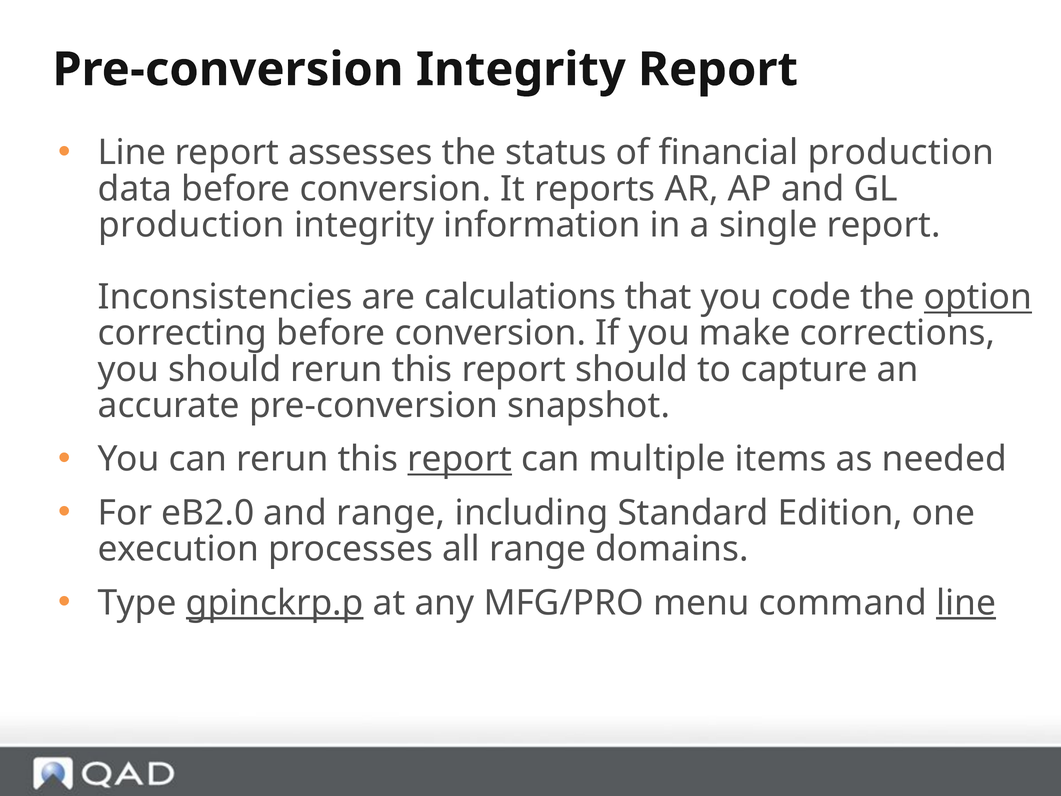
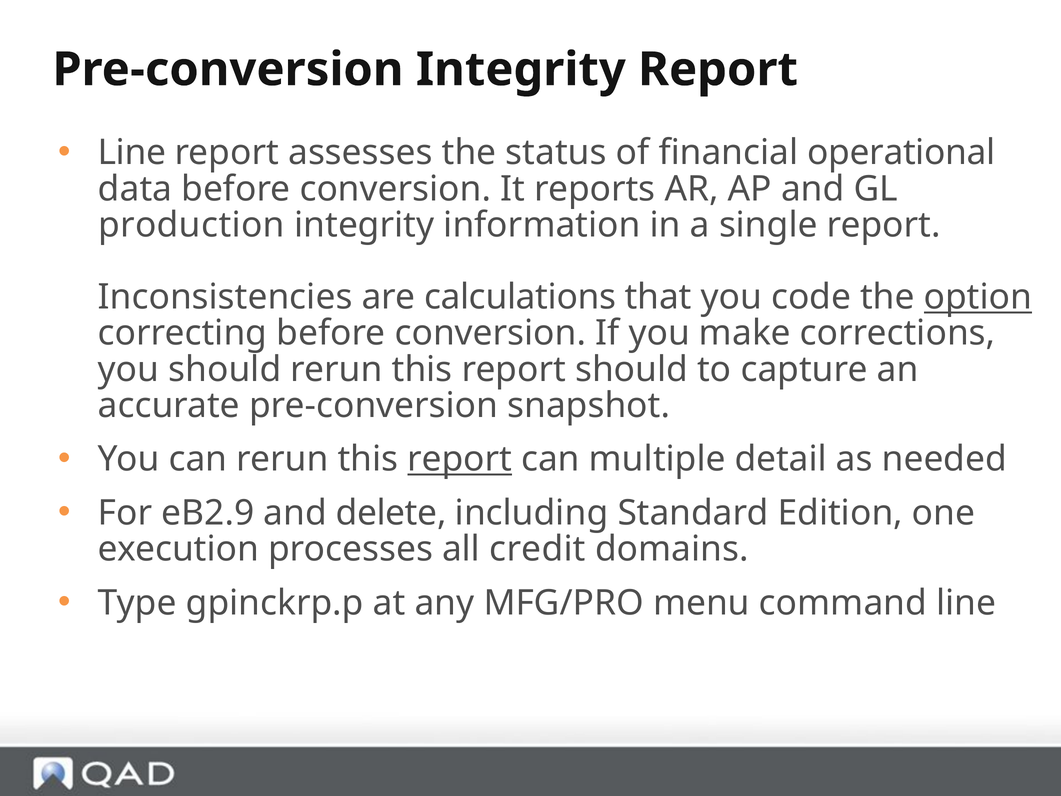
financial production: production -> operational (901, 153)
items: items -> detail (781, 459)
eB2.0: eB2.0 -> eB2.9 (208, 513)
and range: range -> delete (391, 513)
all range: range -> credit (538, 549)
gpinckrp.p underline: present -> none (275, 603)
line underline: present -> none (966, 603)
